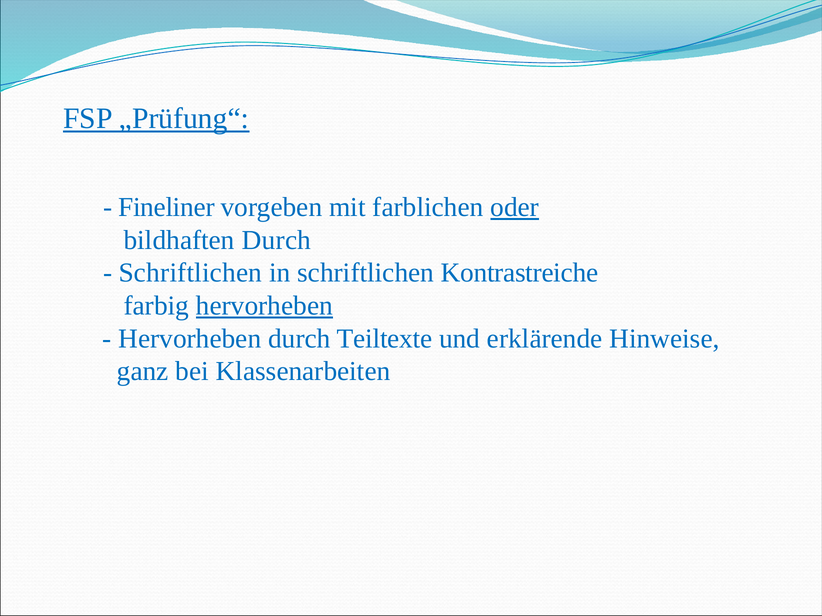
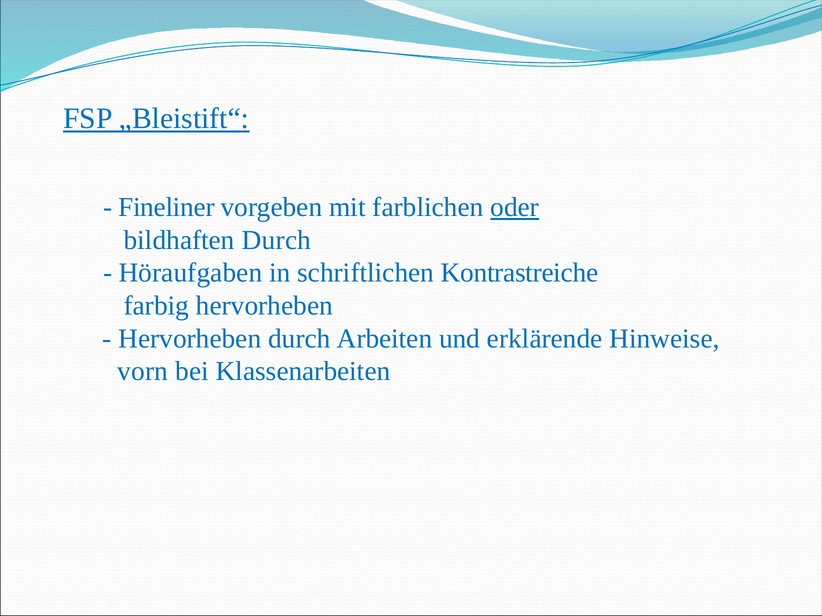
„Prüfung“: „Prüfung“ -> „Bleistift“ (184, 119)
Schriftlichen: Schriftlichen -> Höraufgaben (190, 273)
hervorheben underline: present -> none (264, 306)
Teiltexte: Teiltexte -> Arbeiten (385, 339)
ganz: ganz -> vorn (143, 372)
